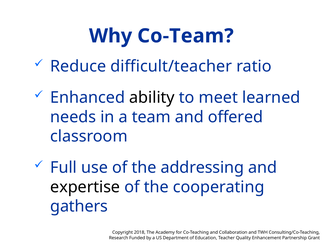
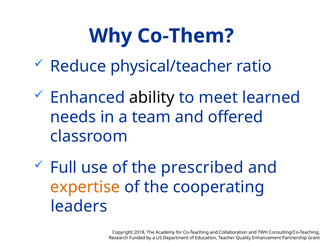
Co-Team: Co-Team -> Co-Them (186, 36)
difficult/teacher: difficult/teacher -> physical/teacher (171, 66)
addressing: addressing -> prescribed (202, 168)
expertise colour: black -> orange (85, 187)
gathers: gathers -> leaders (79, 207)
